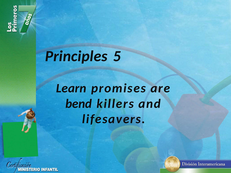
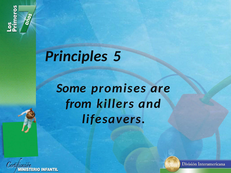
Learn: Learn -> Some (71, 88)
bend: bend -> from (79, 104)
